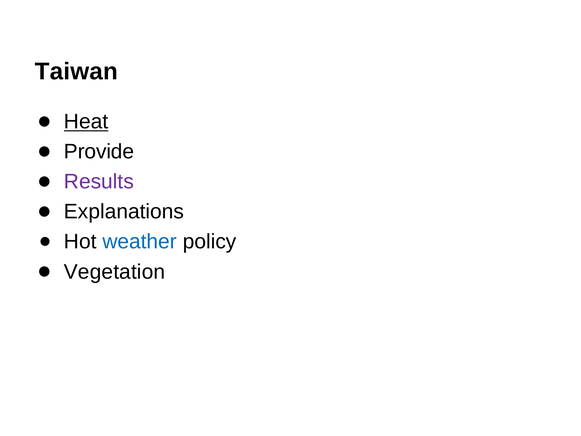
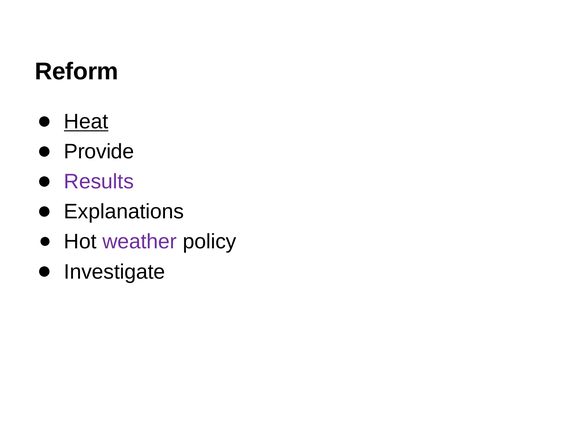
Taiwan: Taiwan -> Reform (77, 71)
weather colour: blue -> purple (140, 242)
Vegetation: Vegetation -> Investigate (115, 272)
